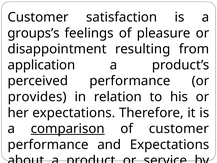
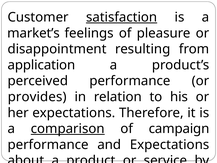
satisfaction underline: none -> present (122, 17)
groups’s: groups’s -> market’s (34, 33)
of customer: customer -> campaign (179, 129)
